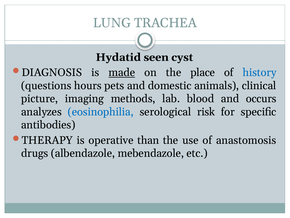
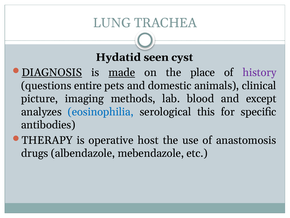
DIAGNOSIS underline: none -> present (52, 72)
history colour: blue -> purple (260, 72)
hours: hours -> entire (88, 85)
occurs: occurs -> except (261, 99)
risk: risk -> this (206, 112)
than: than -> host (148, 140)
